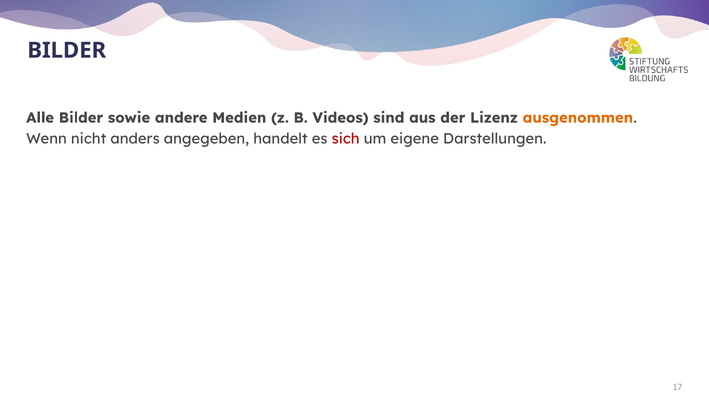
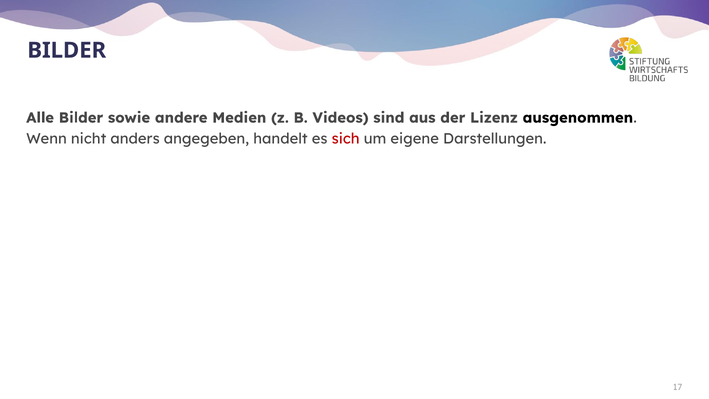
ausgenommen colour: orange -> black (578, 118)
